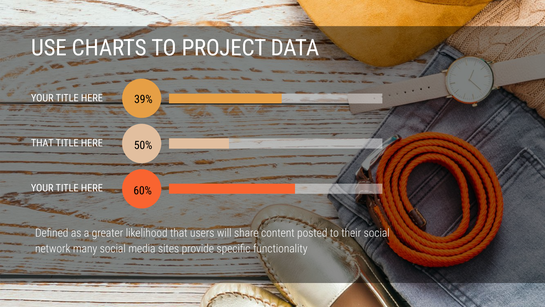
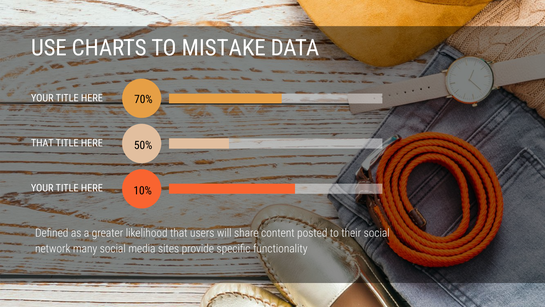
PROJECT: PROJECT -> MISTAKE (224, 48)
39%: 39% -> 70% (143, 99)
60%: 60% -> 10% (143, 190)
